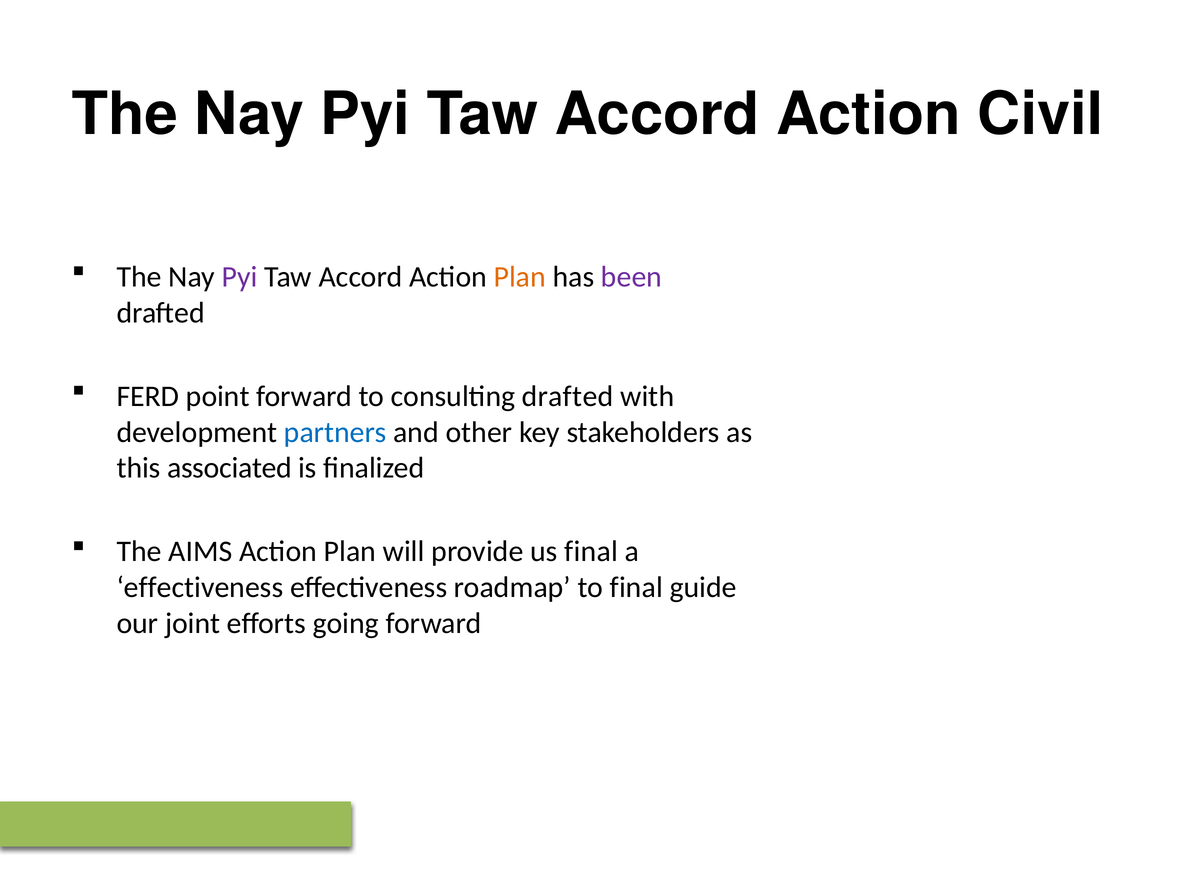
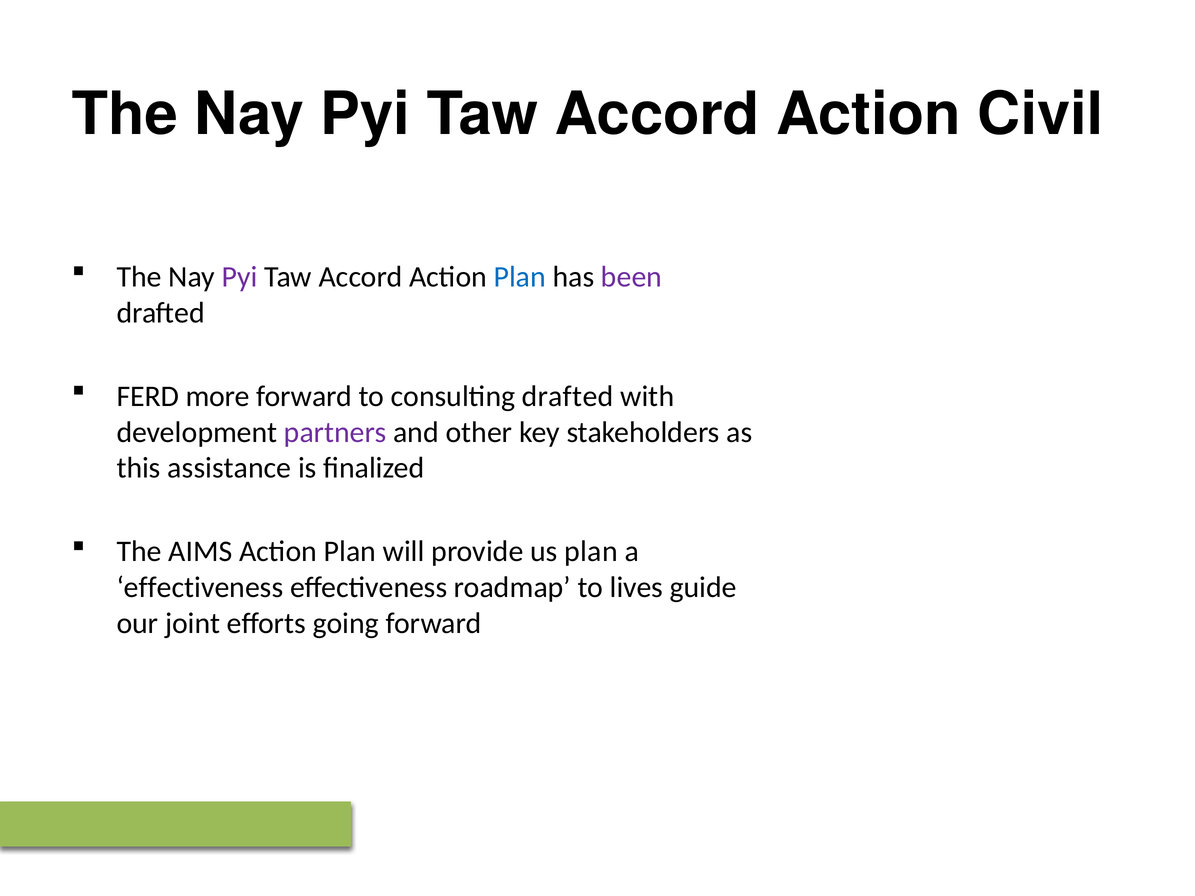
Plan colour: orange -> blue (520, 277)
point: point -> more (218, 396)
partners colour: blue -> purple (335, 432)
associated: associated -> assistance (229, 468)
us final: final -> plan (591, 552)
to final: final -> lives (636, 588)
